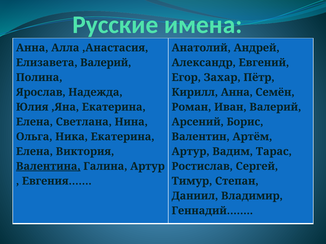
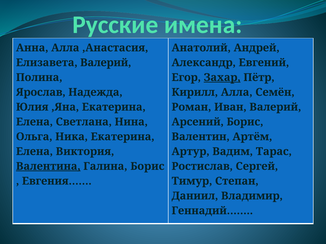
Захар underline: none -> present (222, 78)
Кирилл Анна: Анна -> Алла (237, 92)
Галина Артур: Артур -> Борис (147, 167)
